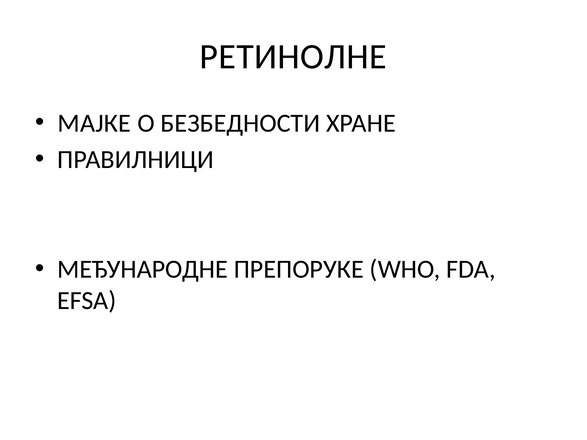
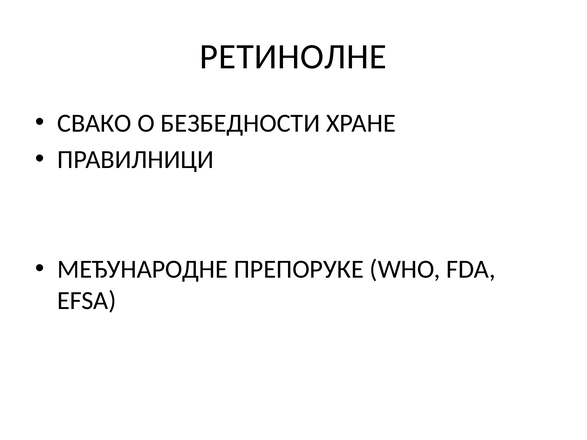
МАЈКЕ: МАЈКЕ -> СВАКО (94, 123)
